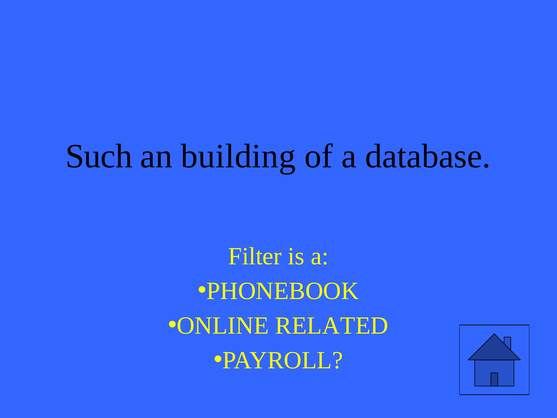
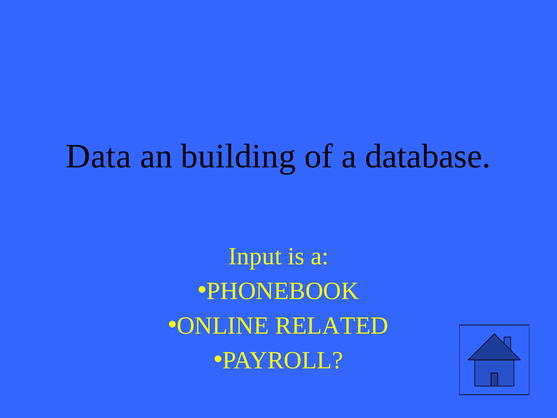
Such: Such -> Data (99, 156)
Filter: Filter -> Input (255, 256)
